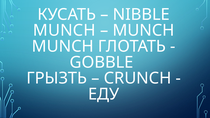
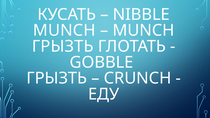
MUNCH: MUNCH -> ГРЫЗТЬ (63, 46)
